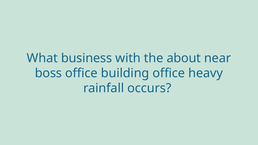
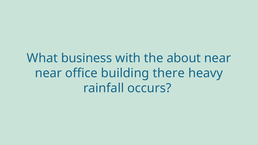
boss: boss -> near (48, 73)
building office: office -> there (169, 73)
